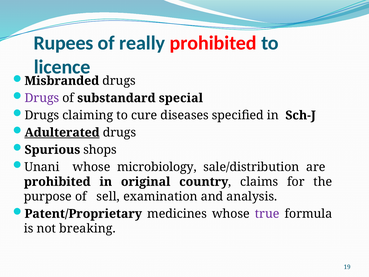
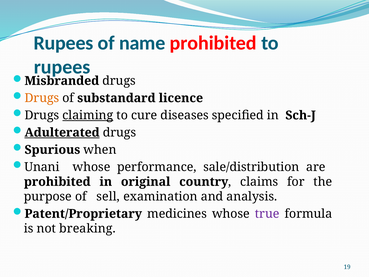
really: really -> name (142, 43)
licence: licence -> rupees (62, 67)
Drugs colour: purple -> orange (42, 98)
special: special -> licence (181, 98)
claiming underline: none -> present (88, 115)
shops: shops -> when (100, 150)
microbiology: microbiology -> performance (157, 167)
